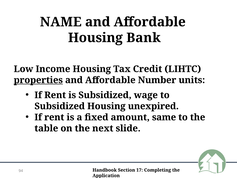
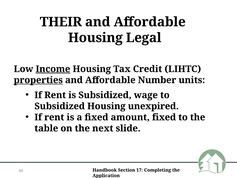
NAME: NAME -> THEIR (61, 22)
Bank: Bank -> Legal (144, 38)
Income underline: none -> present (53, 69)
amount same: same -> fixed (164, 117)
